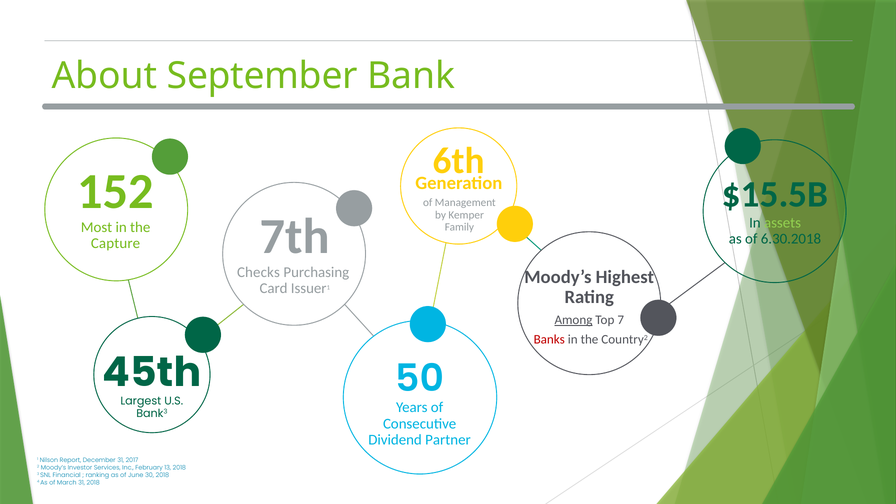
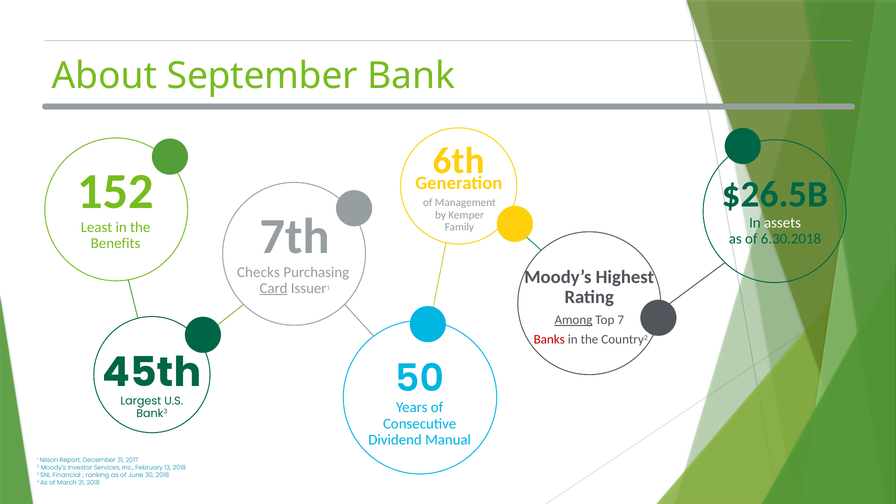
$15.5B: $15.5B -> $26.5B (775, 195)
assets colour: light green -> white (783, 223)
Most: Most -> Least (97, 227)
Capture: Capture -> Benefits (116, 243)
Card underline: none -> present (274, 288)
Partner: Partner -> Manual (448, 440)
